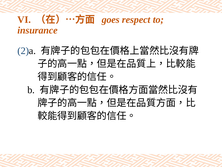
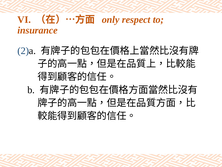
goes: goes -> only (111, 20)
